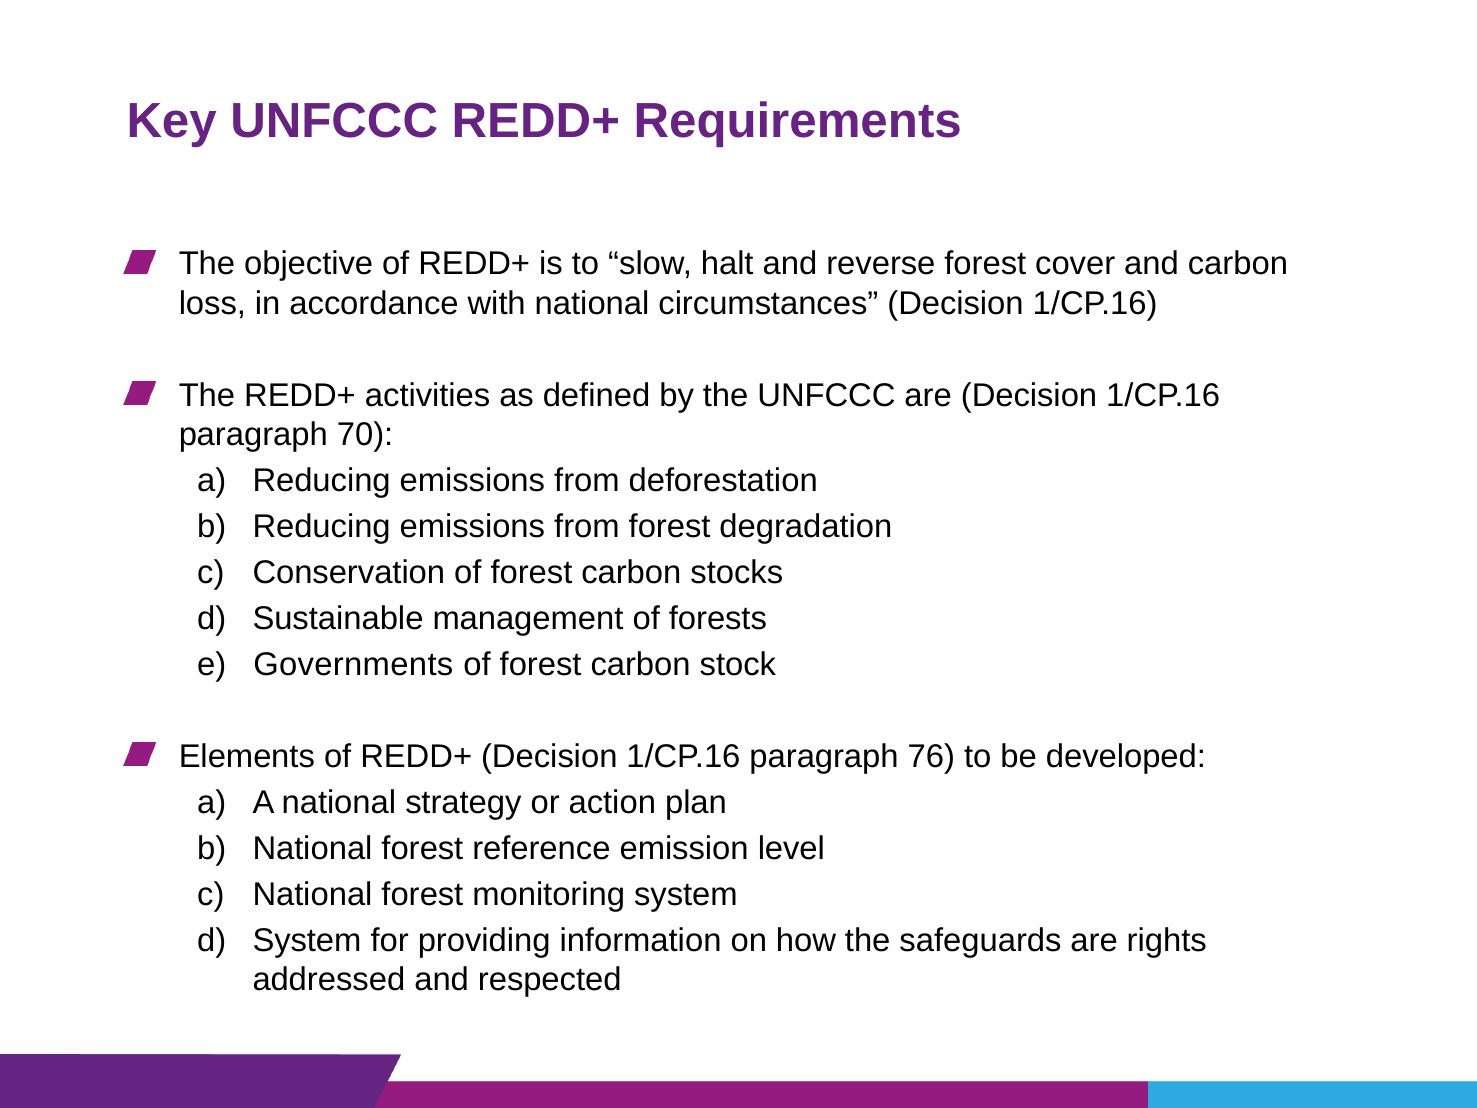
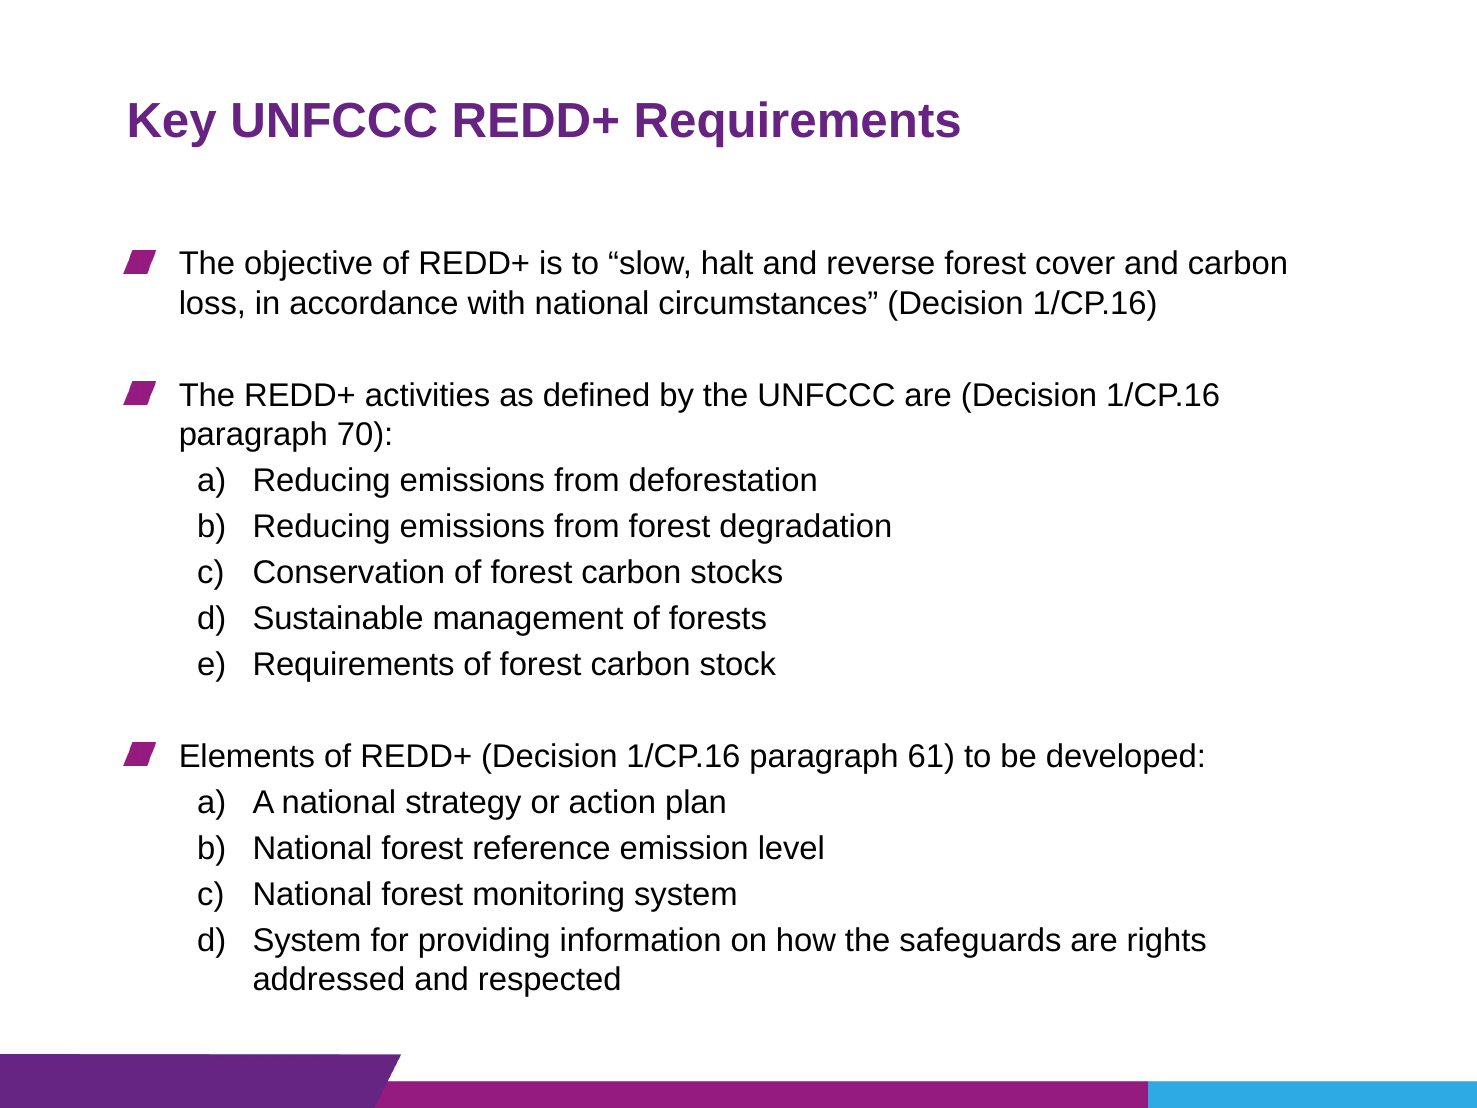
Governments: Governments -> Requirements (354, 664)
76: 76 -> 61 (931, 756)
